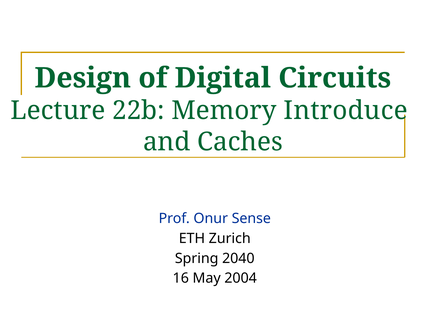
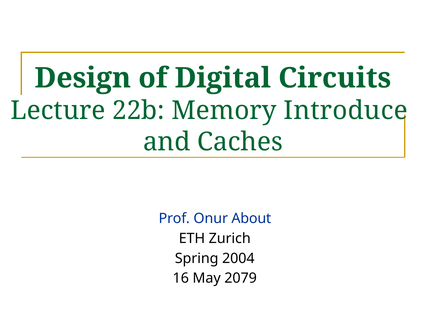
Sense: Sense -> About (251, 218)
2040: 2040 -> 2004 (238, 258)
2004: 2004 -> 2079 (241, 278)
